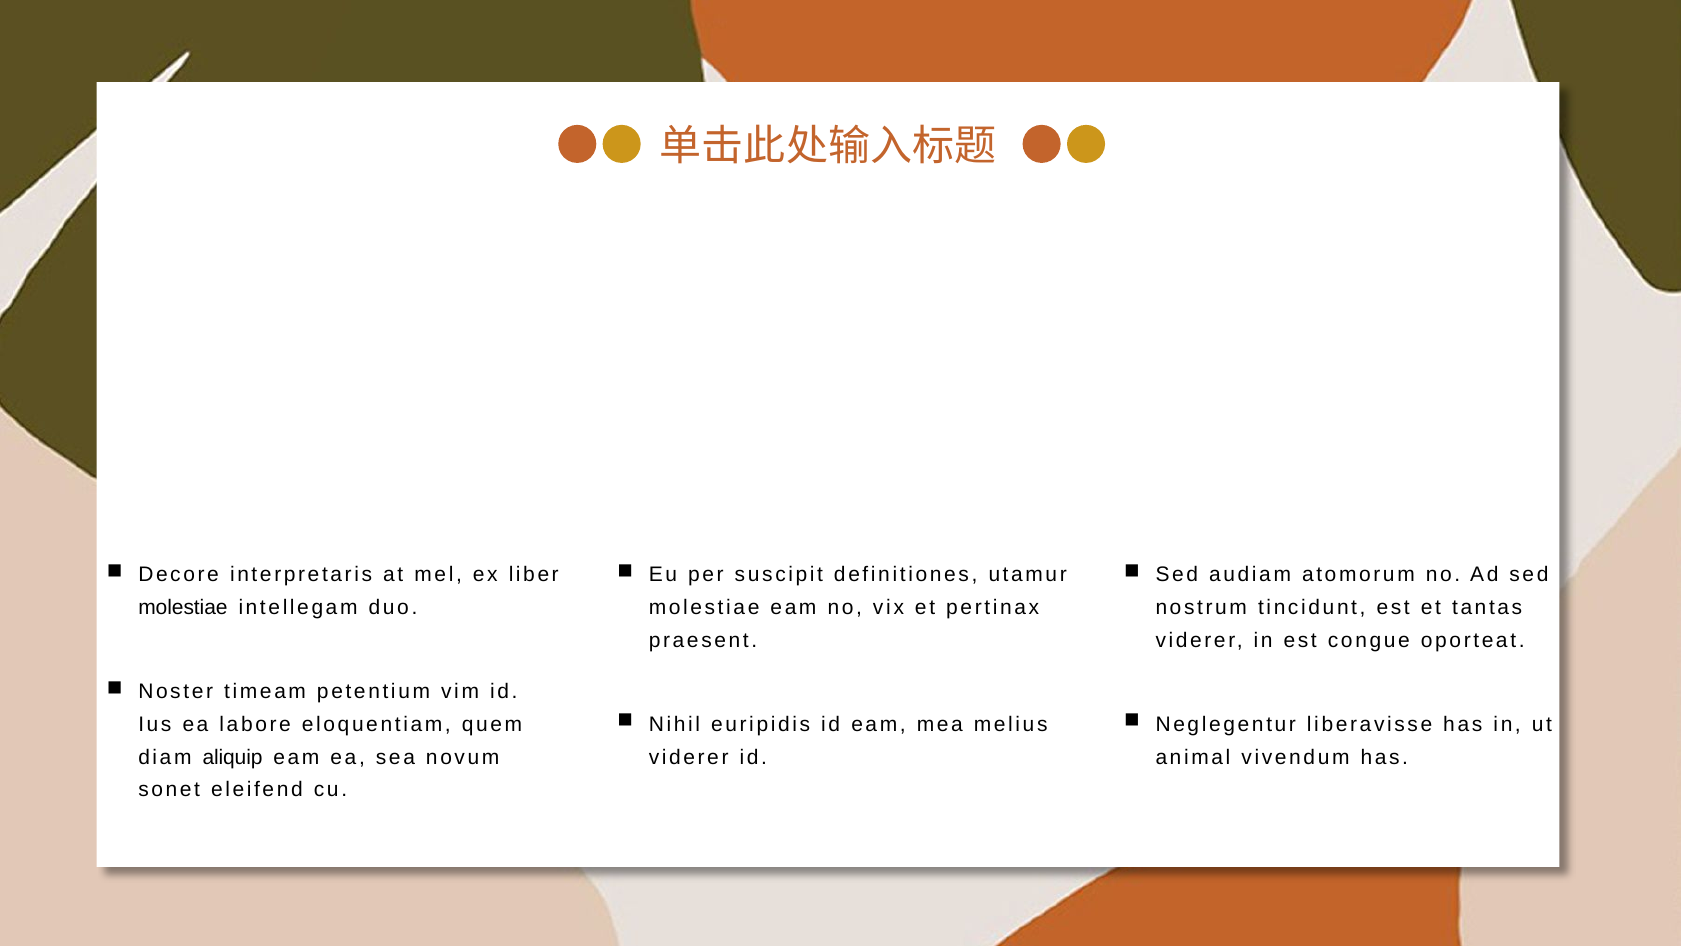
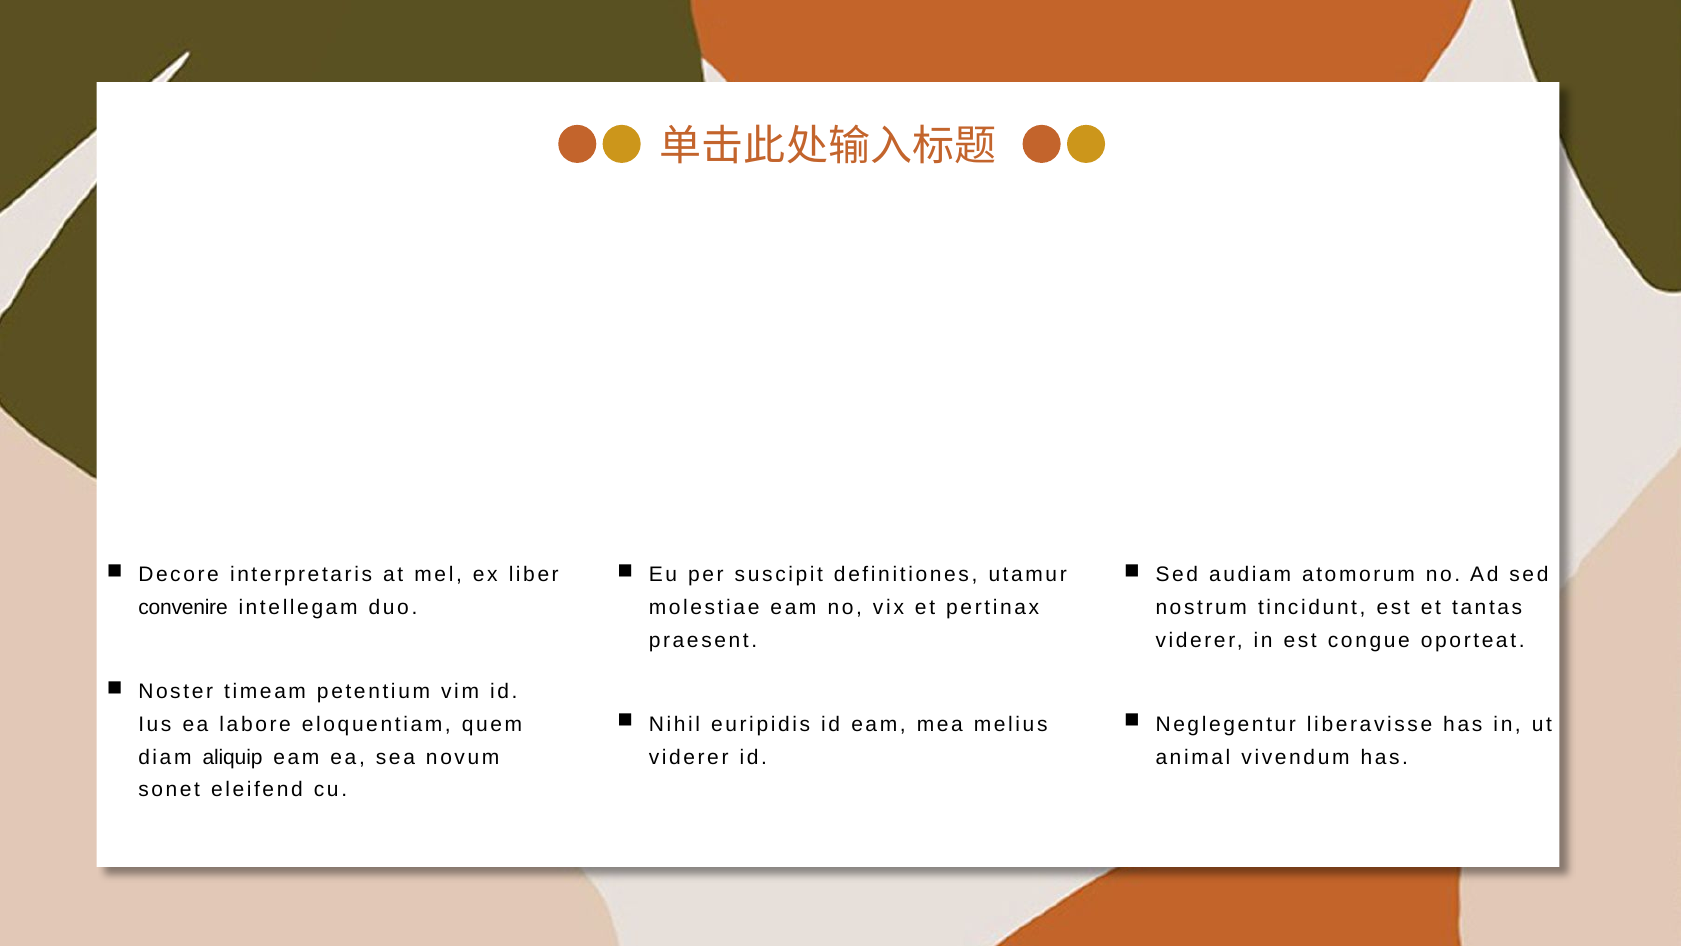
molestiae: molestiae -> convenire (183, 607)
